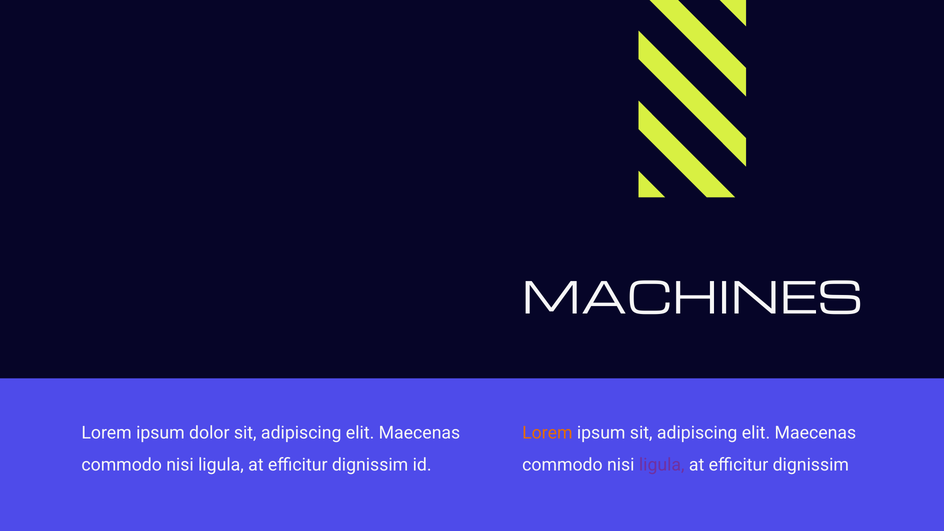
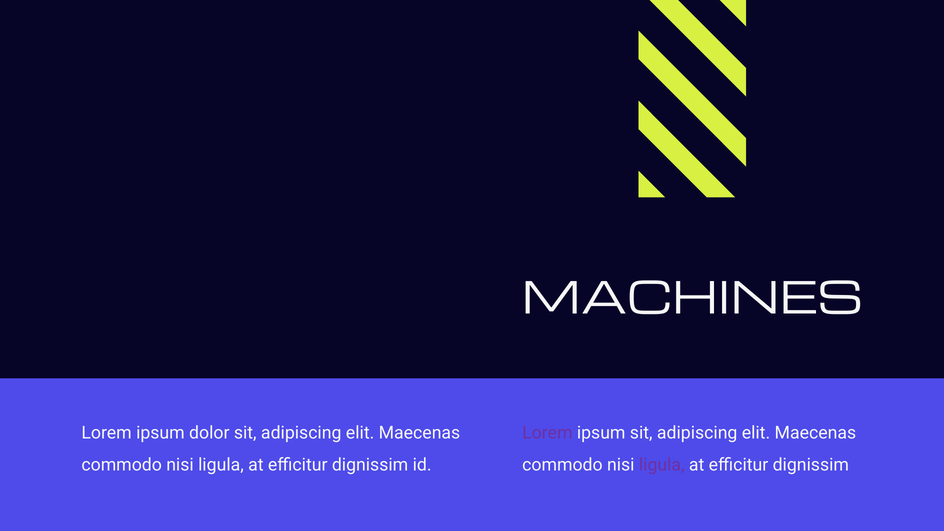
Lorem colour: orange -> purple (547, 433)
